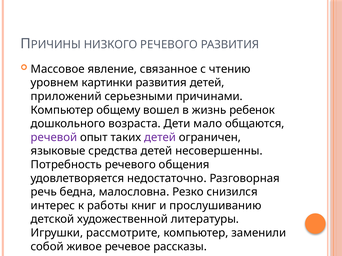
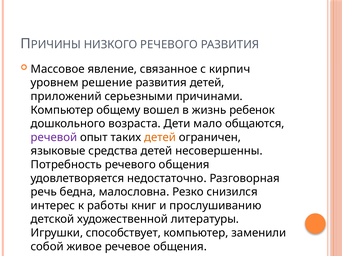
чтению: чтению -> кирпич (230, 69)
картинки: картинки -> решение (107, 83)
детей colour: purple -> orange (160, 138)
рассмотрите: рассмотрите -> способствует (123, 233)
речевое рассказы: рассказы -> общения (180, 247)
